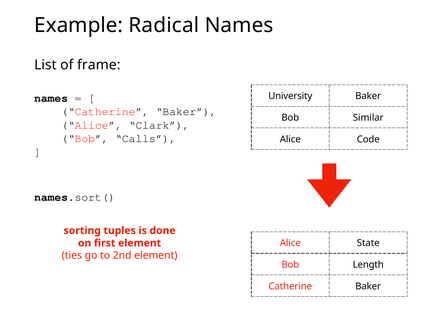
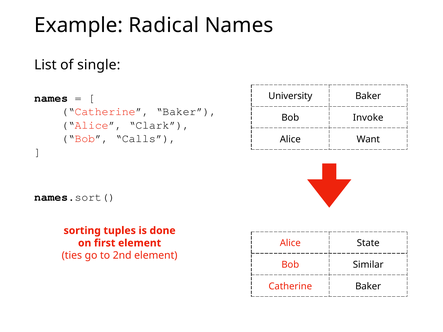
frame: frame -> single (99, 65)
Similar: Similar -> Invoke (368, 118)
Code: Code -> Want (368, 139)
Length: Length -> Similar (368, 265)
